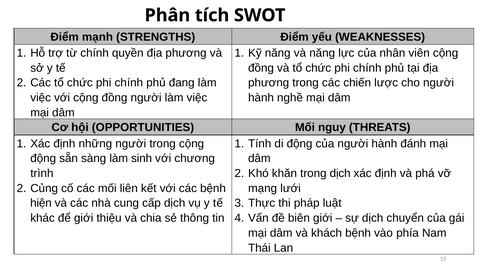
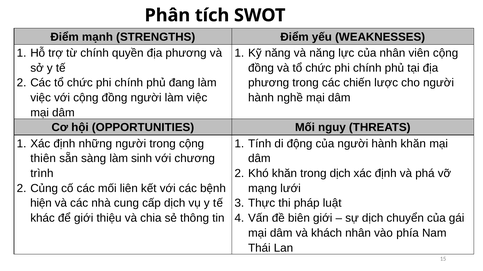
hành đánh: đánh -> khăn (413, 144)
động: động -> thiên (43, 159)
khách bệnh: bệnh -> nhân (358, 234)
